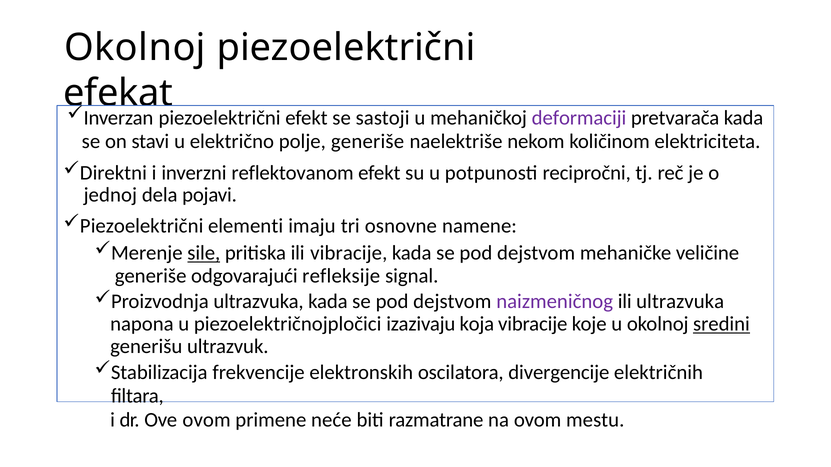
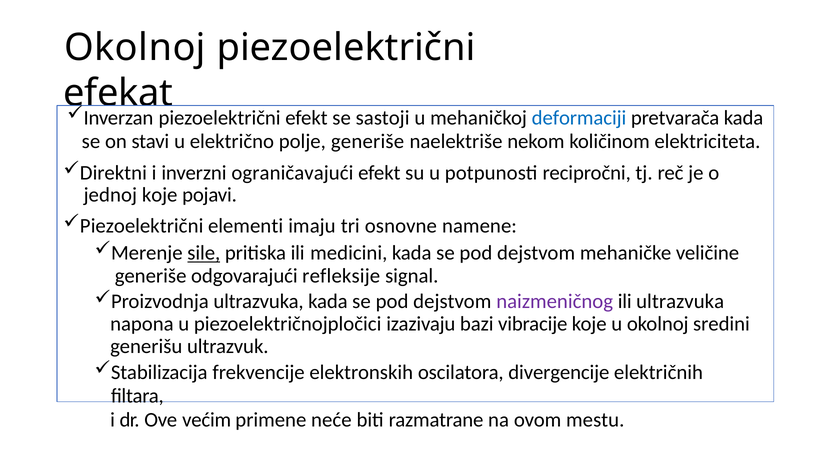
deformaciji colour: purple -> blue (579, 118)
reflektovanom: reflektovanom -> ograničavajući (292, 173)
jednoj dela: dela -> koje (160, 195)
ili vibracije: vibracije -> medicini (349, 253)
koja: koja -> bazi (477, 324)
sredini underline: present -> none (721, 324)
Ove ovom: ovom -> većim (207, 420)
